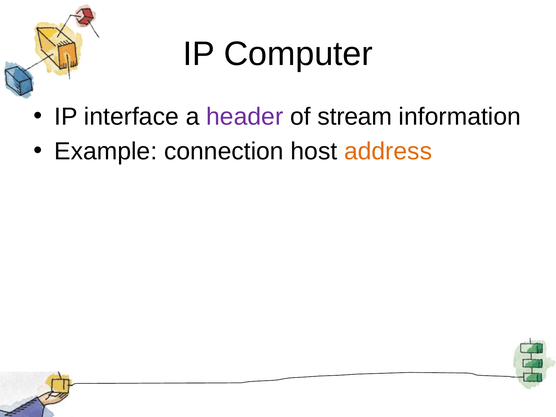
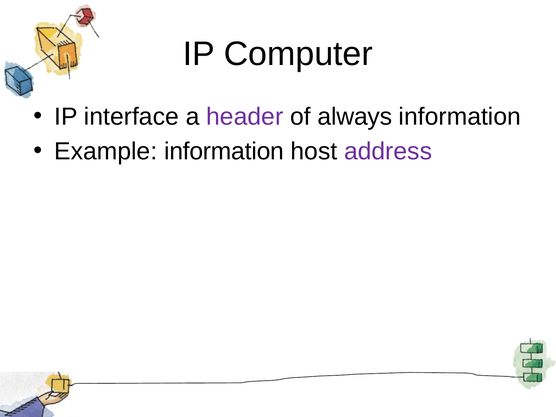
stream: stream -> always (355, 117)
Example connection: connection -> information (224, 151)
address colour: orange -> purple (388, 151)
